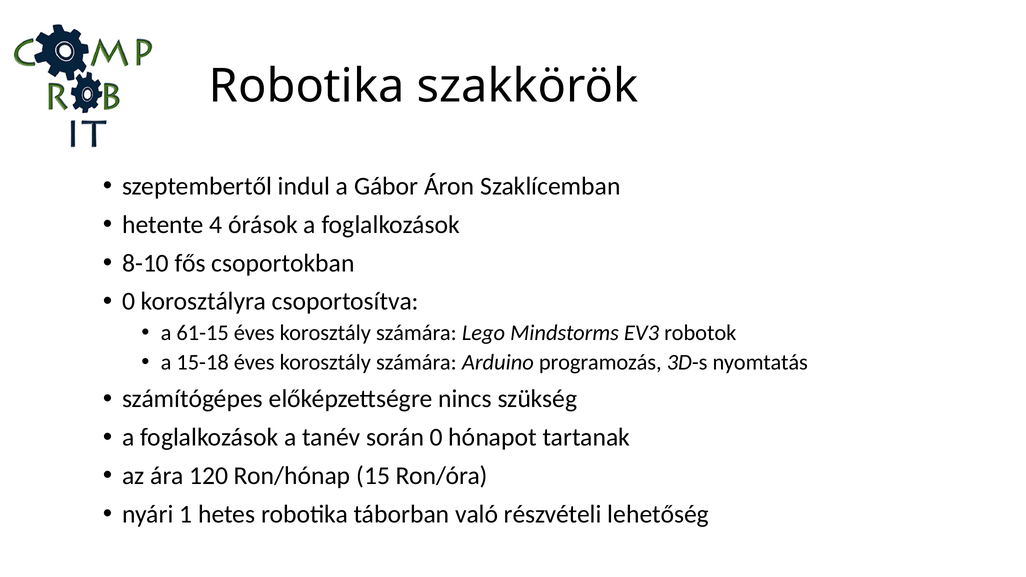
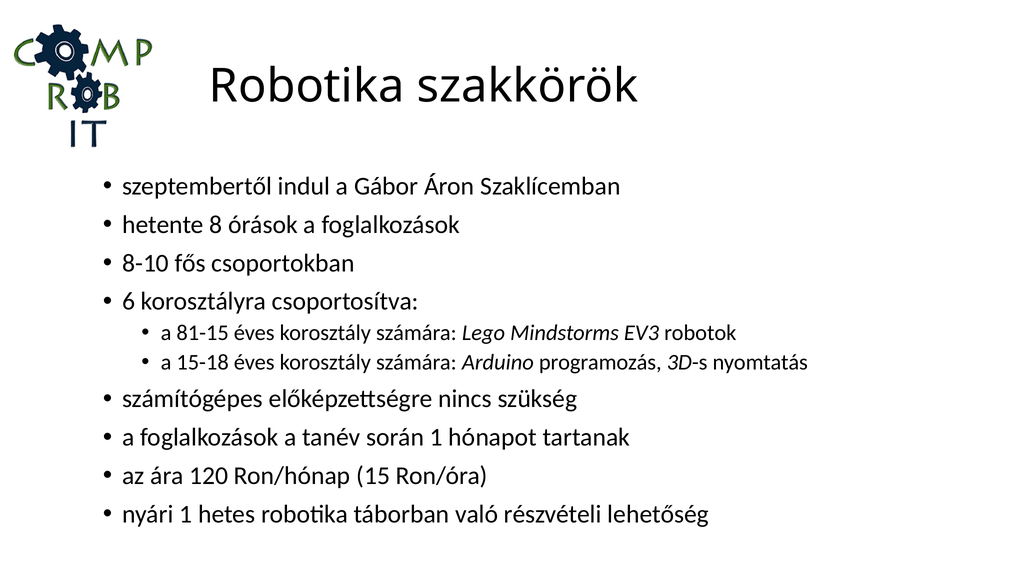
4: 4 -> 8 (216, 225)
0: 0 -> 6 (129, 302)
61-15: 61-15 -> 81-15 (203, 333)
során 0: 0 -> 1 (436, 437)
